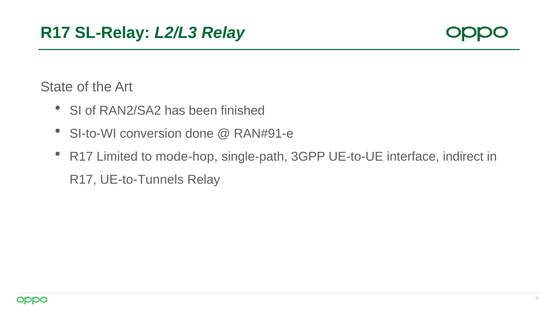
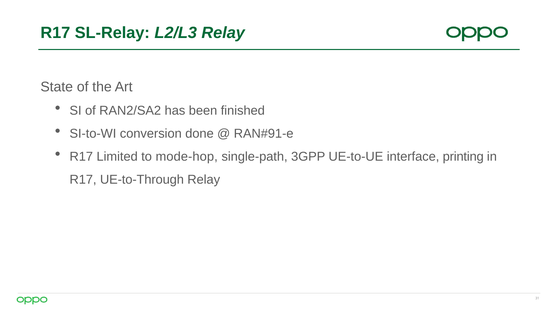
indirect: indirect -> printing (463, 156)
UE-to-Tunnels: UE-to-Tunnels -> UE-to-Through (142, 179)
